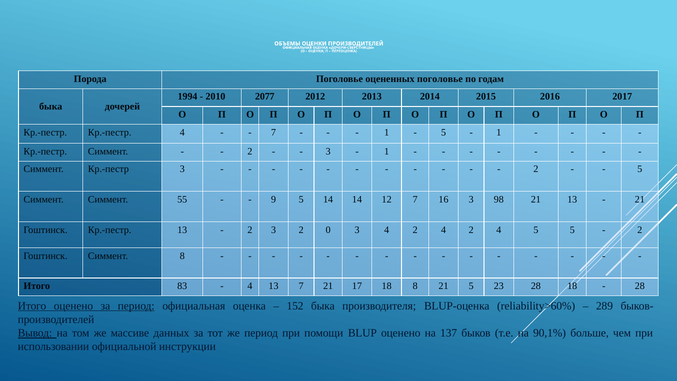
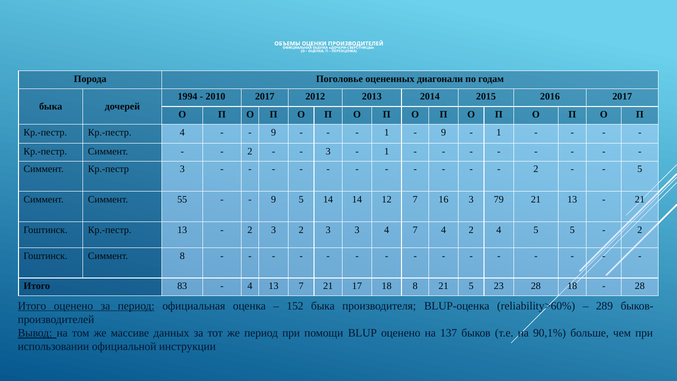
оцененных поголовье: поголовье -> диагонали (440, 79)
2010 2077: 2077 -> 2017 (265, 97)
7: 7 -> 9 (274, 132)
5: 5 -> 9 (444, 132)
98: 98 -> 79 (499, 199)
3 2 0: 0 -> 3 (328, 230)
3 4 2: 2 -> 7 (415, 230)
